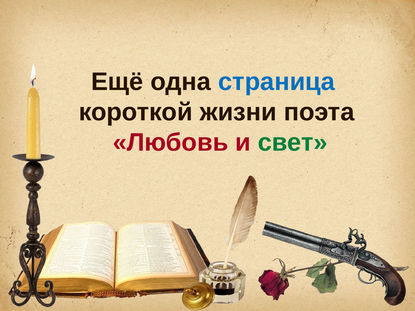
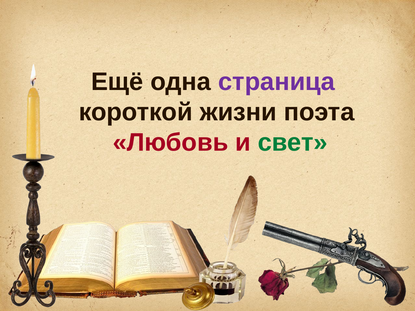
страница colour: blue -> purple (277, 82)
